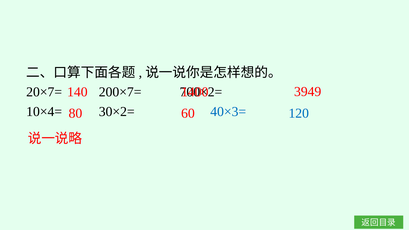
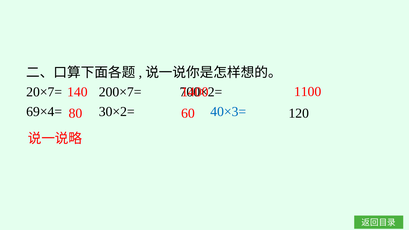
3949: 3949 -> 1100 (308, 92)
10×4=: 10×4= -> 69×4= (44, 112)
120 colour: blue -> black (299, 113)
